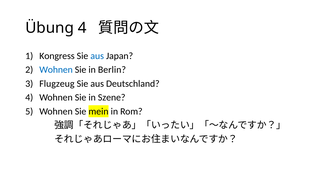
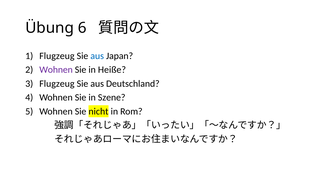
Übung 4: 4 -> 6 (82, 28)
Kongress: Kongress -> Flugzeug (57, 56)
Wohnen colour: blue -> purple (56, 70)
Berlin: Berlin -> Heiße (112, 70)
mein: mein -> nicht (98, 112)
